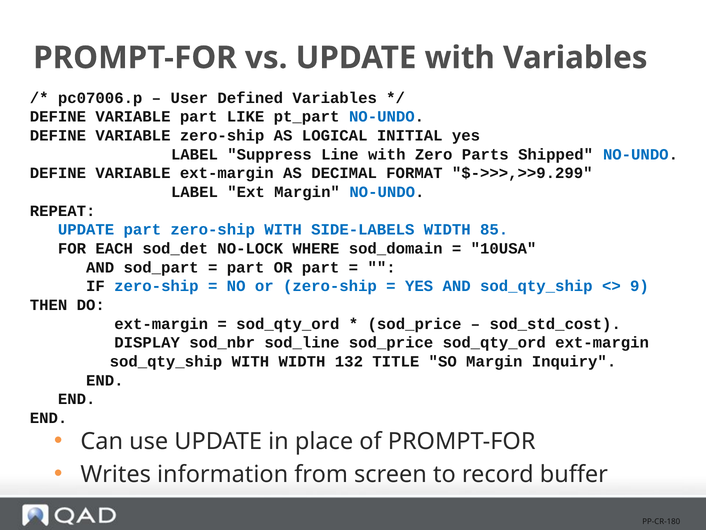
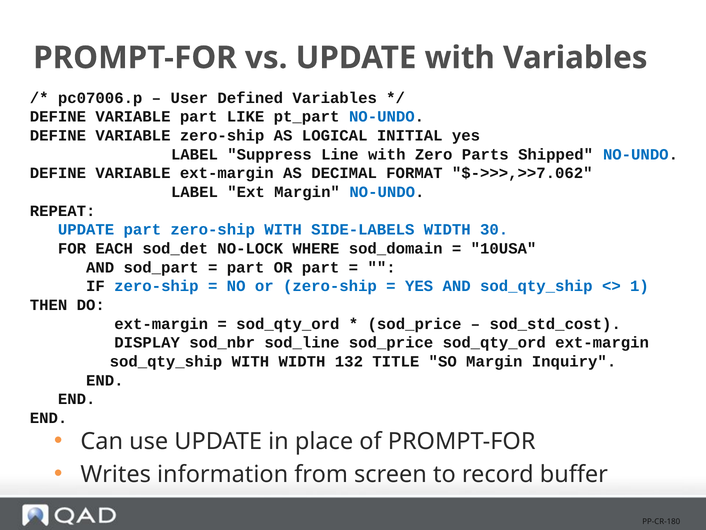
$->>>,>>9.299: $->>>,>>9.299 -> $->>>,>>7.062 (522, 173)
85: 85 -> 30 (494, 230)
9: 9 -> 1 (639, 286)
